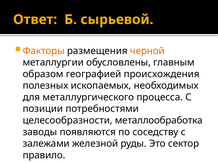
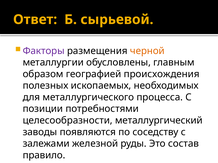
Факторы colour: orange -> purple (44, 51)
металлообработка: металлообработка -> металлургический (159, 121)
сектор: сектор -> состав (183, 144)
